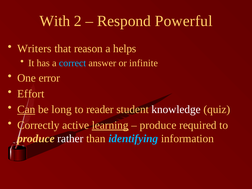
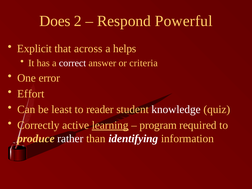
With: With -> Does (55, 21)
Writers: Writers -> Explicit (34, 49)
reason: reason -> across (88, 49)
correct colour: light blue -> white (72, 63)
infinite: infinite -> criteria (144, 63)
Can underline: present -> none (26, 109)
long: long -> least (62, 109)
produce: produce -> program (158, 125)
identifying colour: light blue -> white (133, 139)
